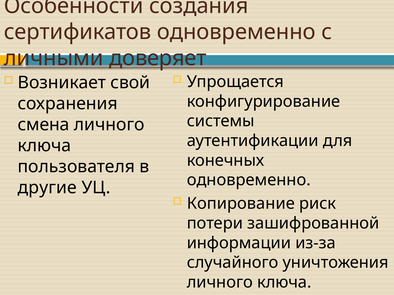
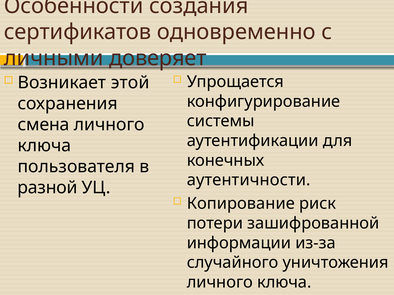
свой: свой -> этой (130, 83)
одновременно: одновременно -> аутентичности (249, 180)
другие: другие -> разной (47, 188)
